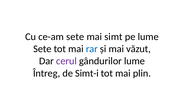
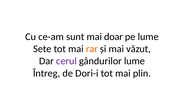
ce-am sete: sete -> sunt (75, 37)
simt: simt -> doar (114, 37)
rar colour: blue -> orange (92, 49)
Simt-i: Simt-i -> Dori-i (87, 74)
